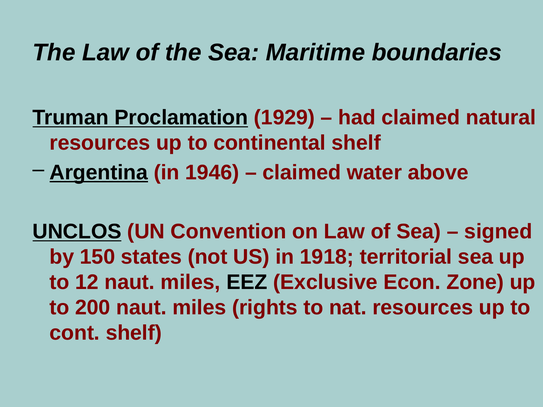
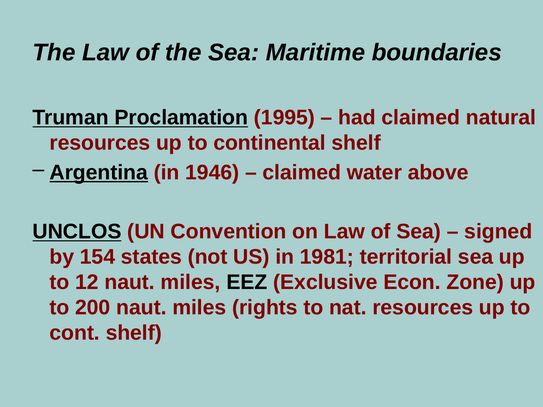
1929: 1929 -> 1995 (284, 118)
150: 150 -> 154 (98, 257)
1918: 1918 -> 1981 (327, 257)
